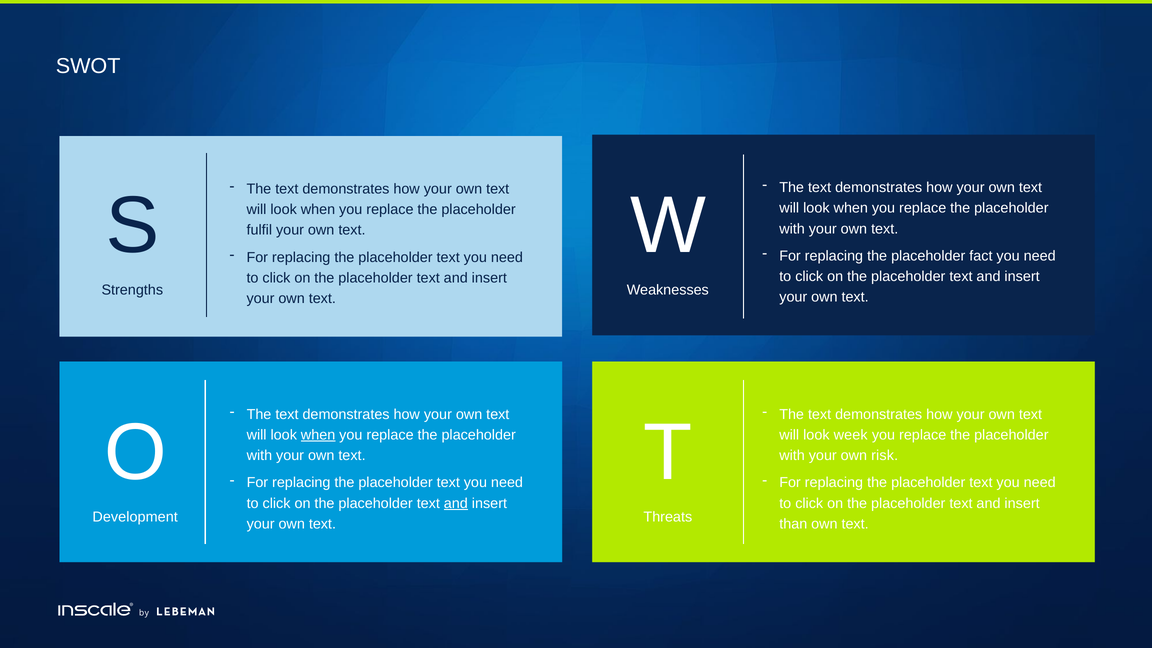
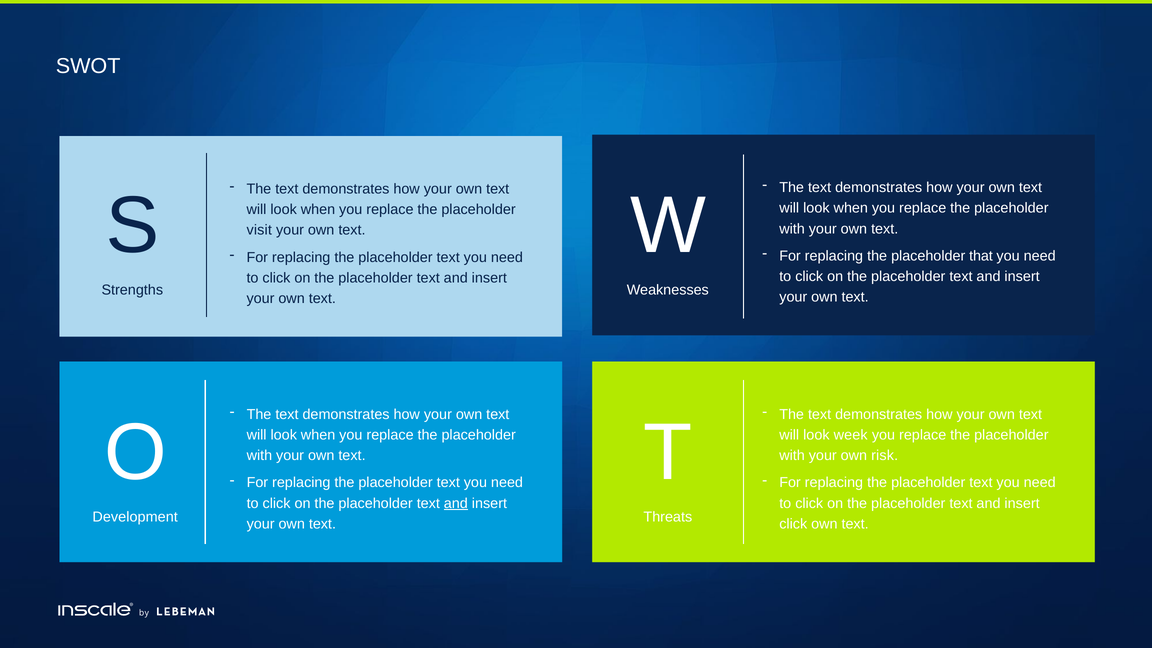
fulfil: fulfil -> visit (259, 230)
fact: fact -> that (981, 256)
when underline: present -> none (318, 435)
than: than -> click (793, 524)
